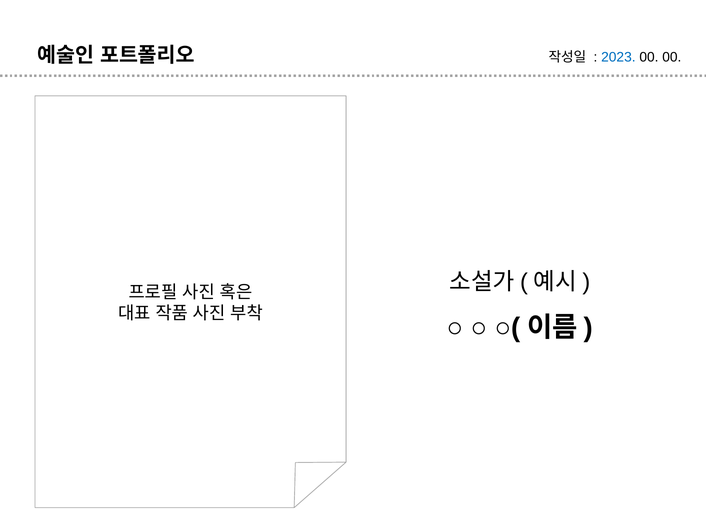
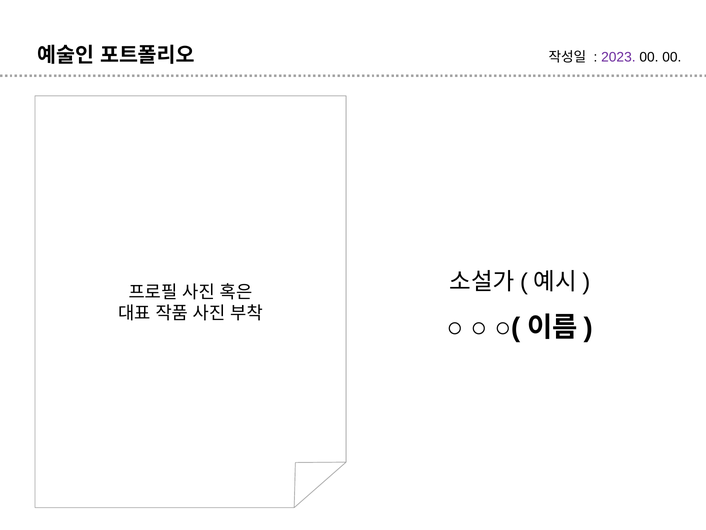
2023 colour: blue -> purple (618, 57)
